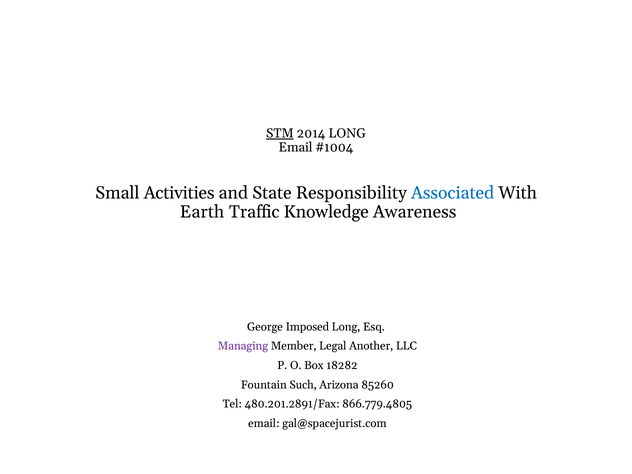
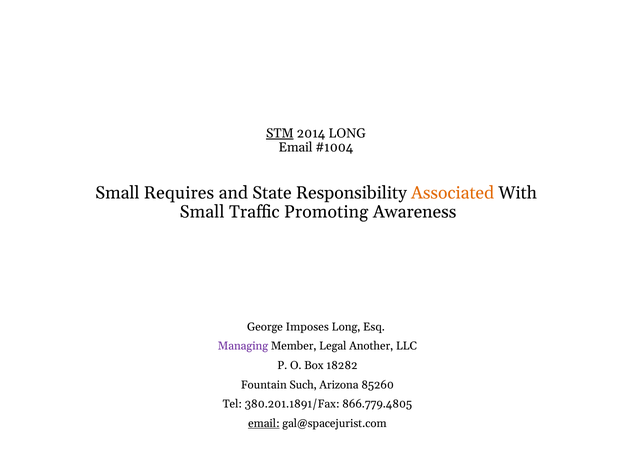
Activities: Activities -> Requires (179, 193)
Associated colour: blue -> orange (453, 193)
Earth: Earth -> Small (202, 212)
Knowledge: Knowledge -> Promoting (326, 212)
Imposed: Imposed -> Imposes (307, 327)
480.201.2891/Fax: 480.201.2891/Fax -> 380.201.1891/Fax (292, 404)
email underline: none -> present (264, 423)
